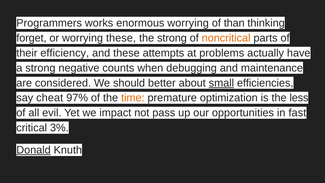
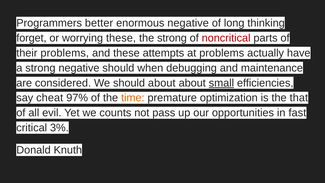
works: works -> better (99, 23)
enormous worrying: worrying -> negative (188, 23)
than: than -> long (234, 23)
noncritical colour: orange -> red (226, 38)
their efficiency: efficiency -> problems (65, 53)
negative counts: counts -> should (118, 68)
should better: better -> about (162, 83)
less: less -> that (299, 98)
impact: impact -> counts (115, 113)
Donald underline: present -> none (34, 150)
